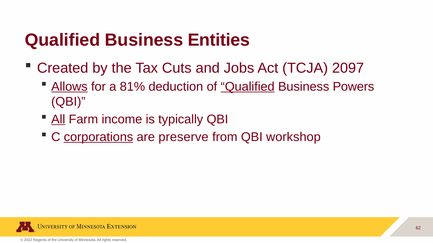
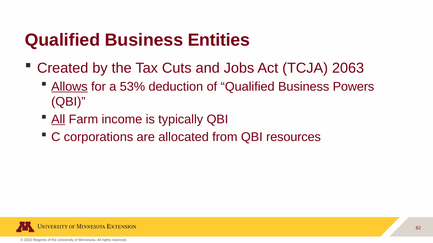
2097: 2097 -> 2063 (348, 68)
81%: 81% -> 53% (132, 87)
Qualified underline: present -> none (248, 87)
corporations underline: present -> none (98, 137)
preserve: preserve -> allocated (184, 137)
workshop: workshop -> resources (294, 137)
